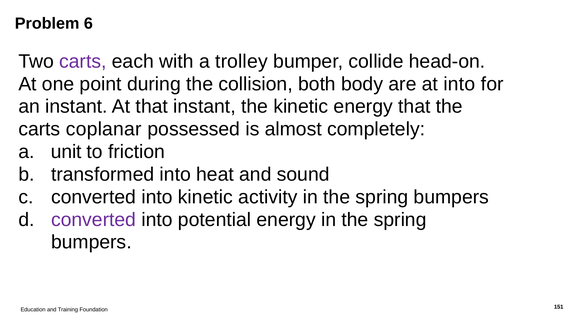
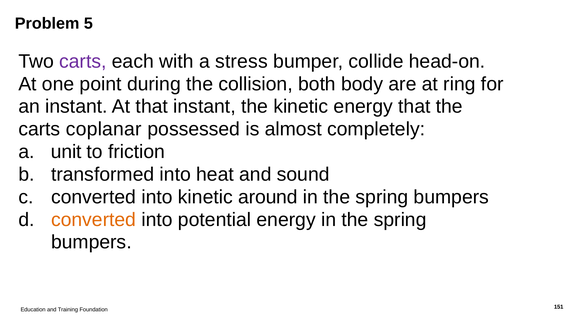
6: 6 -> 5 (88, 23)
trolley: trolley -> stress (241, 61)
at into: into -> ring (459, 84)
activity: activity -> around (268, 197)
converted colour: purple -> orange (94, 220)
